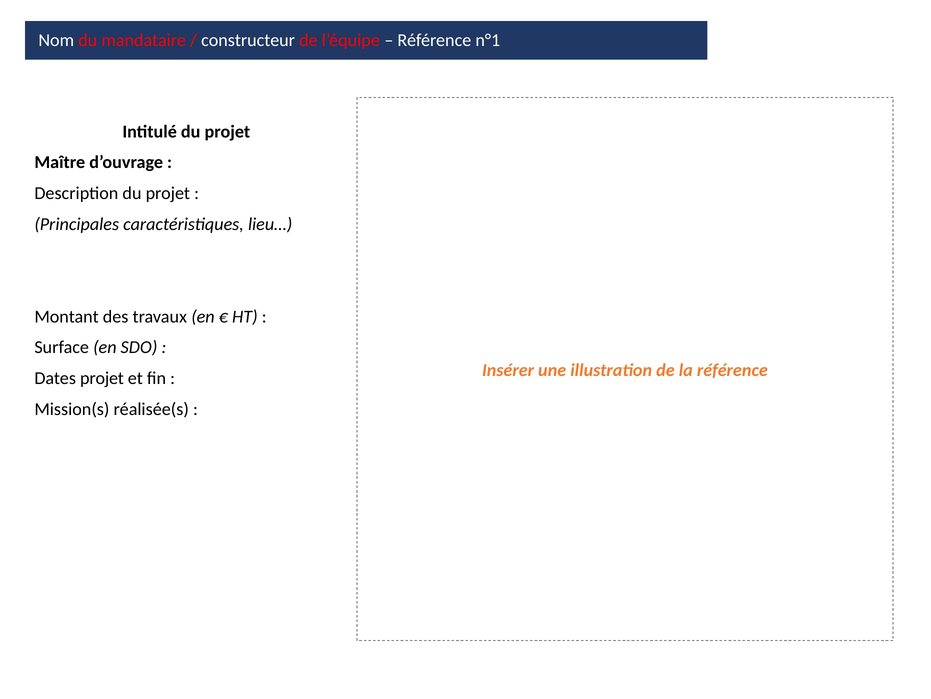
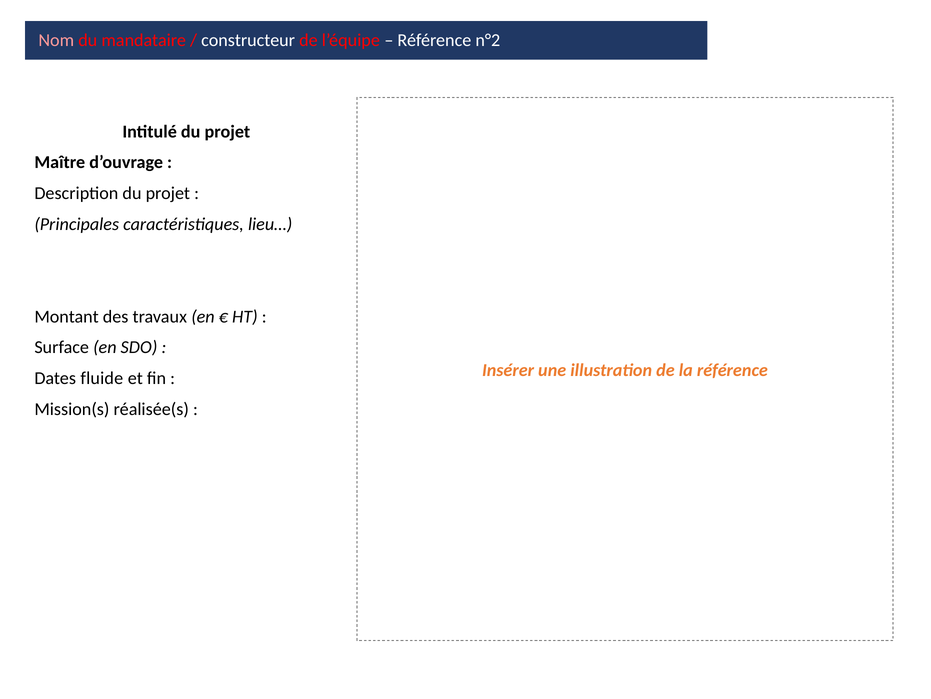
Nom colour: white -> pink (56, 40)
n°1: n°1 -> n°2 (488, 40)
Dates projet: projet -> fluide (102, 378)
